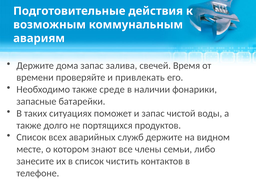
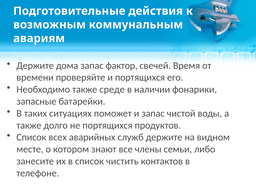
залива: залива -> фактор (122, 66)
и привлекать: привлекать -> портящихся (140, 78)
